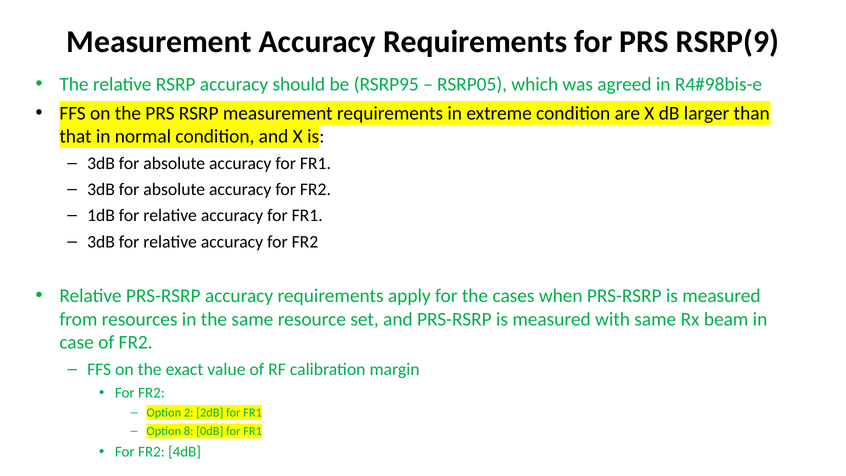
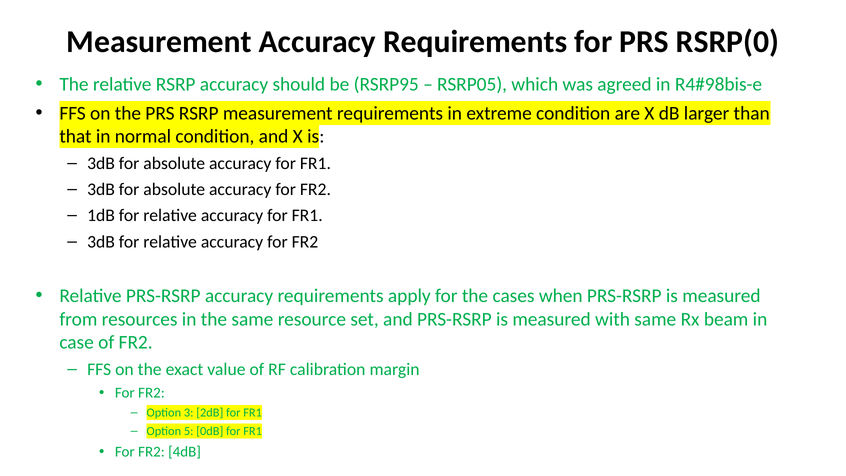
RSRP(9: RSRP(9 -> RSRP(0 (728, 42)
2: 2 -> 3 (189, 413)
8: 8 -> 5 (189, 431)
